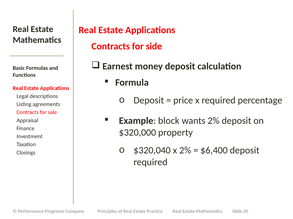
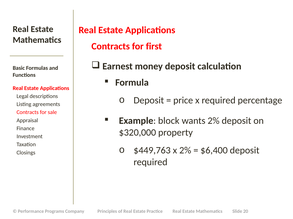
side: side -> first (154, 46)
$320,040: $320,040 -> $449,763 (152, 151)
